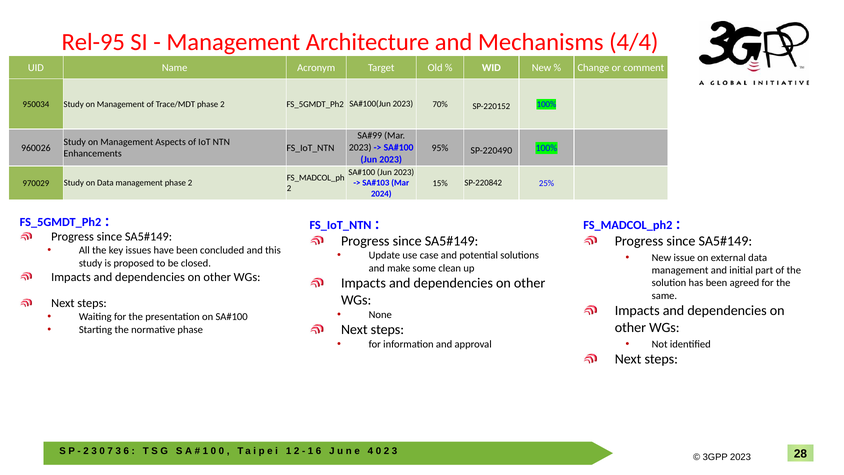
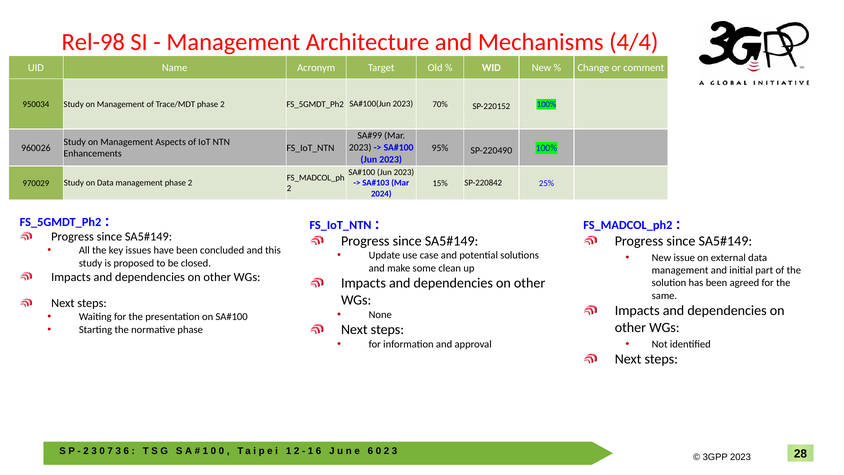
Rel-95: Rel-95 -> Rel-98 (93, 42)
4: 4 -> 6 (370, 451)
